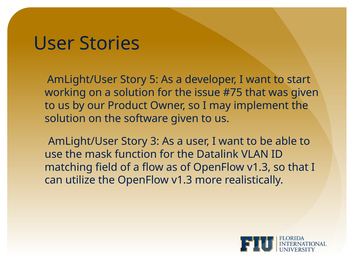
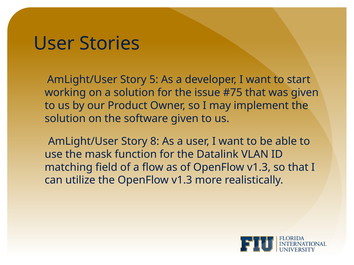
3: 3 -> 8 (155, 142)
